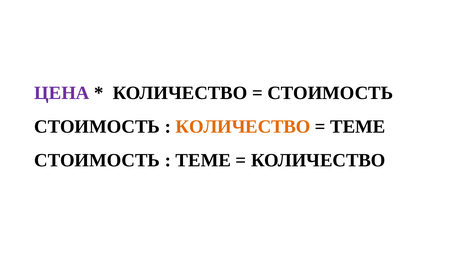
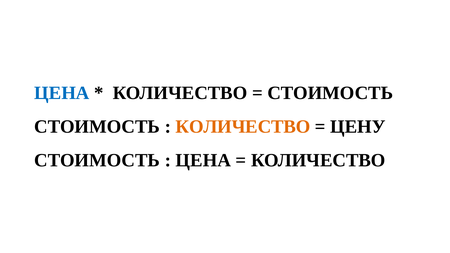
ЦЕНА colour: purple -> blue (62, 93)
ТЕМЕ: ТЕМЕ -> ЦЕНУ (358, 127)
ТЕМЕ: ТЕМЕ -> ЦЕНА (203, 160)
